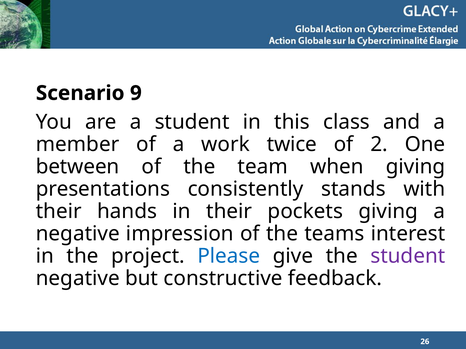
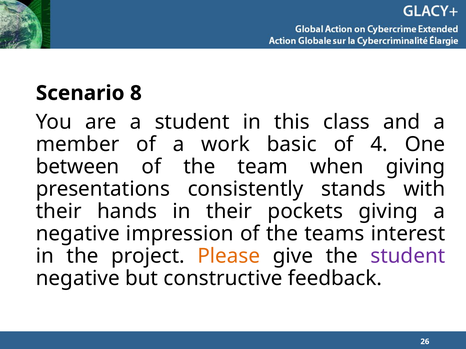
9: 9 -> 8 (136, 93)
twice: twice -> basic (292, 145)
2: 2 -> 4 (379, 145)
Please colour: blue -> orange (229, 256)
